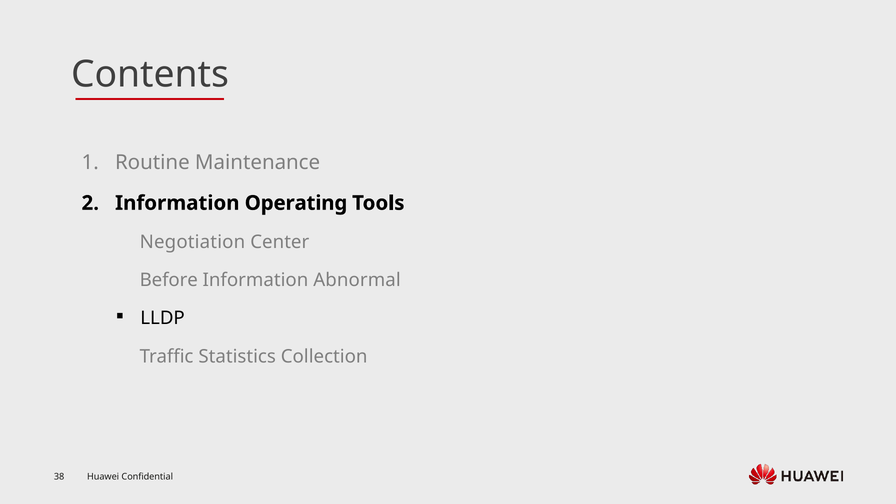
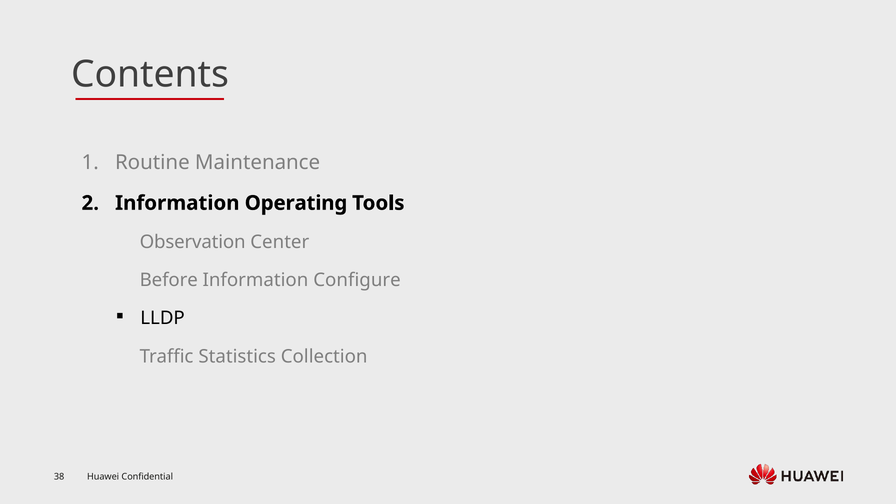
Negotiation: Negotiation -> Observation (193, 242)
Abnormal: Abnormal -> Configure (357, 280)
